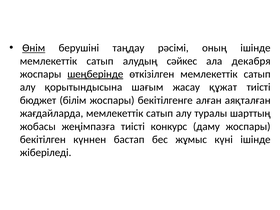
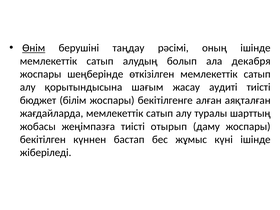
сәйкес: сәйкес -> болып (182, 61)
шеңберінде underline: present -> none (95, 74)
құжат: құжат -> аудиті (223, 87)
конкурс: конкурс -> отырып (169, 126)
